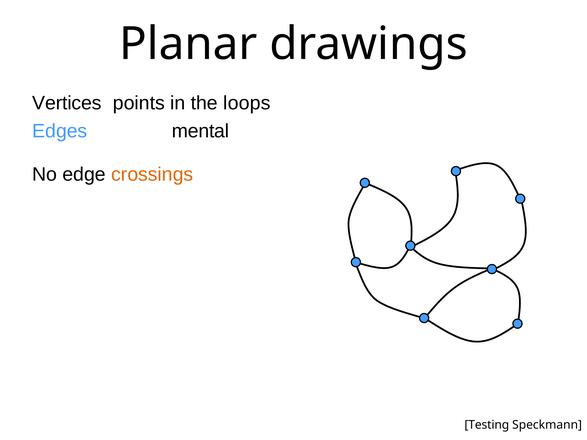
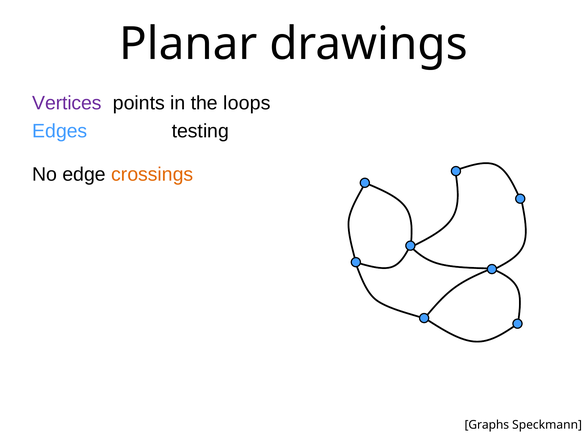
Vertices colour: black -> purple (67, 103)
mental: mental -> testing (200, 131)
Testing: Testing -> Graphs (487, 425)
